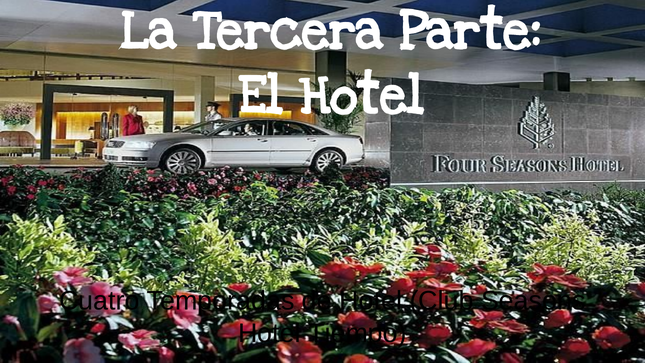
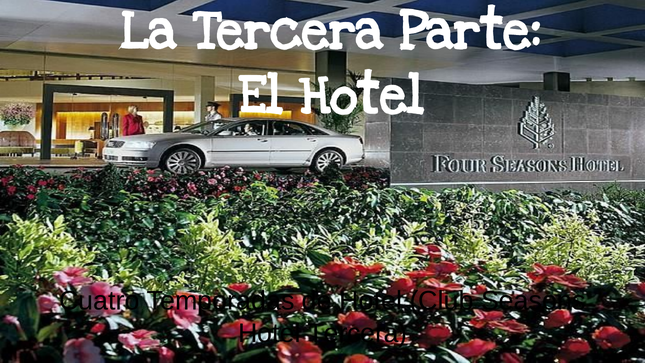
Hotel Tiempo: Tiempo -> Tercera (358, 333)
